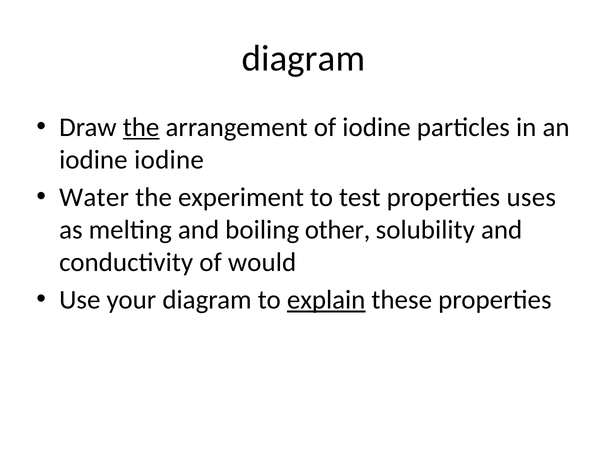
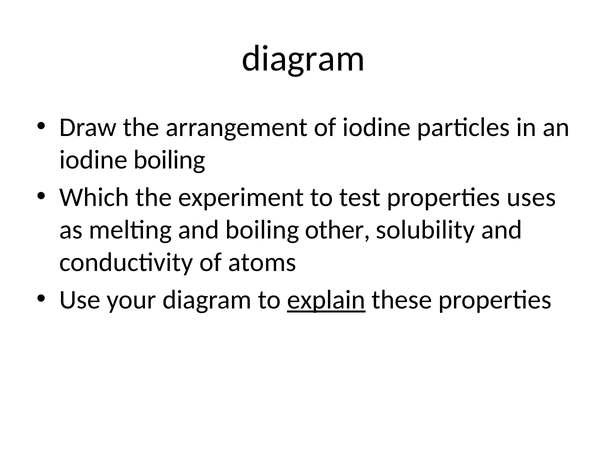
the underline: present -> none (141, 127)
iodine iodine: iodine -> boiling (169, 160)
Water: Water -> Which (94, 198)
would: would -> atoms (262, 262)
